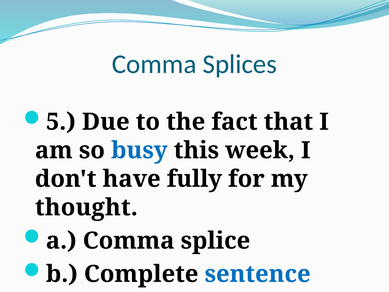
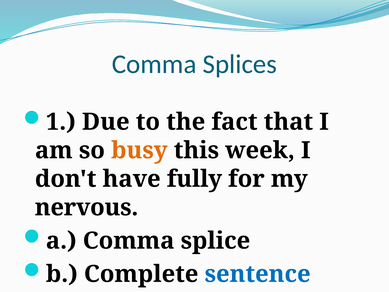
5: 5 -> 1 (61, 122)
busy colour: blue -> orange (139, 150)
thought: thought -> nervous (87, 207)
